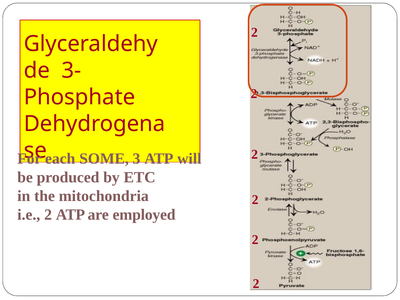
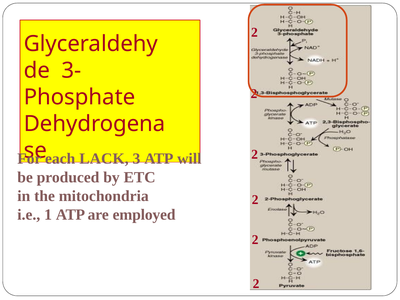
SOME: SOME -> LACK (104, 159)
i.e 2: 2 -> 1 (48, 215)
